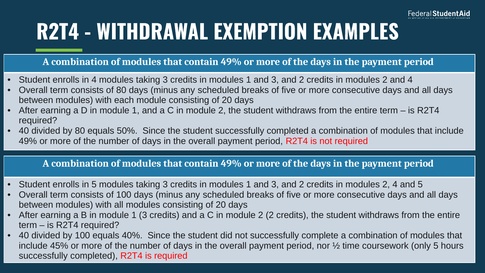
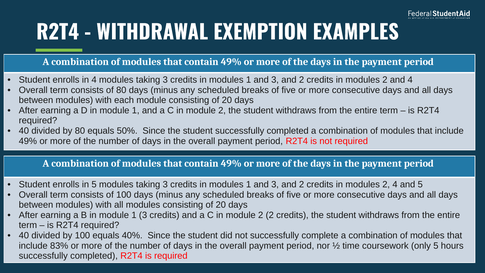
45%: 45% -> 83% (59, 246)
